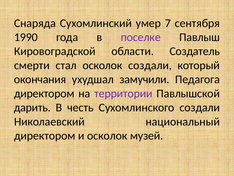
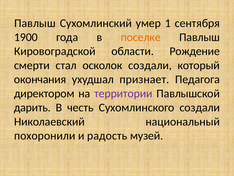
Снаряда: Снаряда -> Павлыш (35, 23)
7: 7 -> 1 (168, 23)
1990: 1990 -> 1900 (26, 37)
поселке colour: purple -> orange (141, 37)
Создатель: Создатель -> Рождение (195, 51)
замучили: замучили -> признает (144, 79)
директором: директором -> похоронили (45, 135)
и осколок: осколок -> радость (107, 135)
